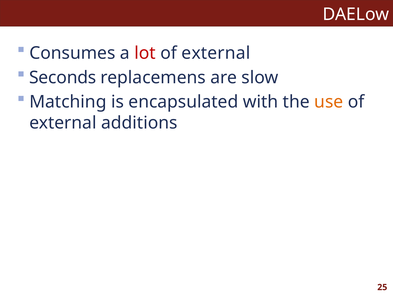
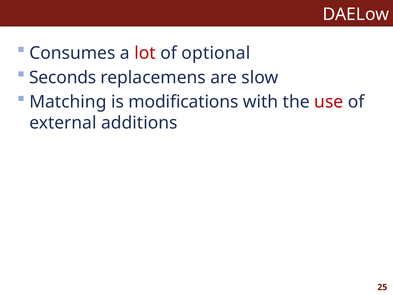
external: external -> optional (216, 53)
encapsulated: encapsulated -> modifications (183, 102)
use colour: orange -> red (329, 102)
